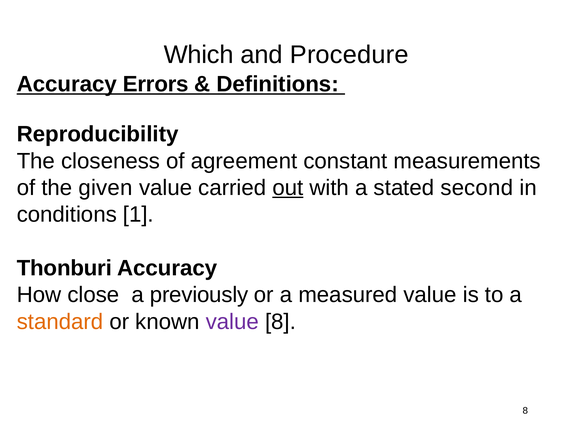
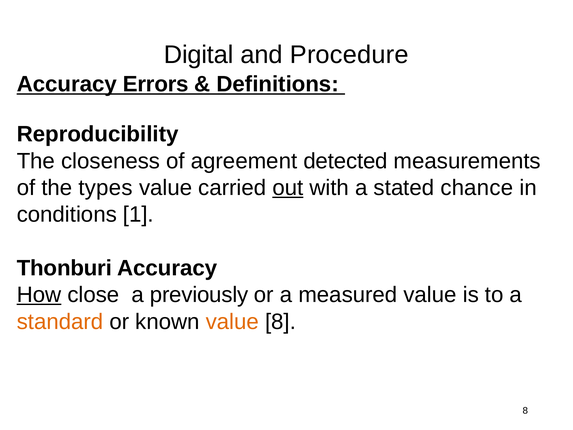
Which: Which -> Digital (199, 55)
constant: constant -> detected (345, 161)
given: given -> types (106, 188)
second: second -> chance (477, 188)
How underline: none -> present (39, 295)
value colour: purple -> orange (232, 321)
